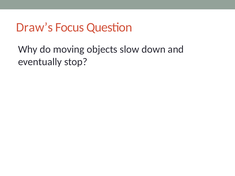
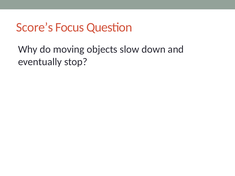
Draw’s: Draw’s -> Score’s (35, 27)
